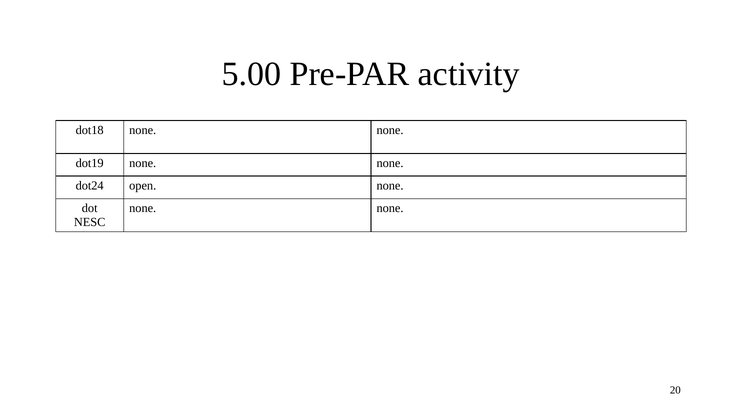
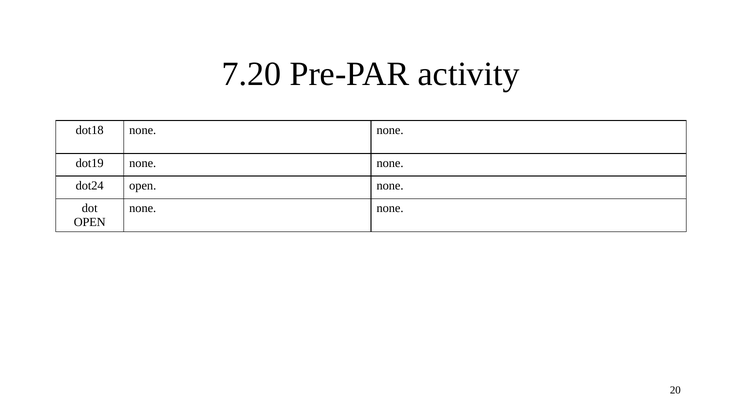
5.00: 5.00 -> 7.20 (251, 74)
NESC: NESC -> OPEN (90, 222)
